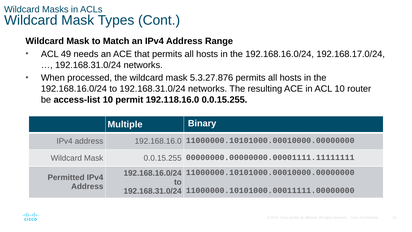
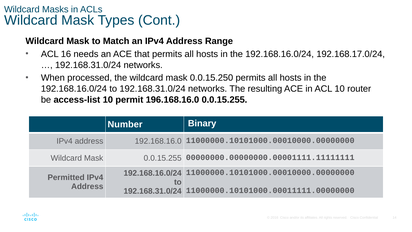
49: 49 -> 16 (66, 54)
5.3.27.876: 5.3.27.876 -> 0.0.15.250 (212, 78)
192.118.16.0: 192.118.16.0 -> 196.168.16.0 (172, 100)
Multiple: Multiple -> Number (125, 124)
